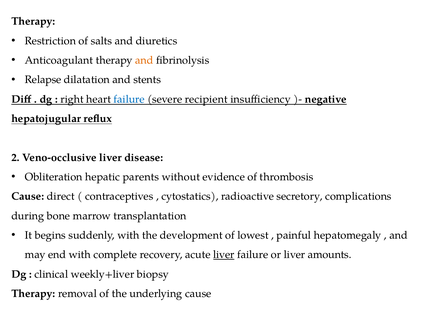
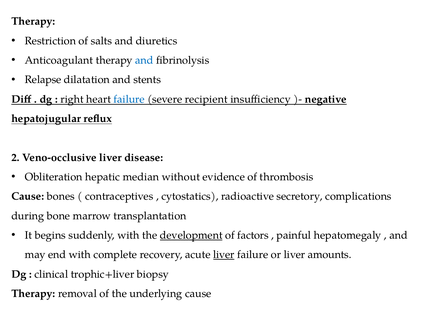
and colour: orange -> blue (144, 60)
parents: parents -> median (141, 177)
direct: direct -> bones (61, 196)
development underline: none -> present (191, 235)
lowest: lowest -> factors (253, 235)
weekly+liver: weekly+liver -> trophic+liver (103, 274)
